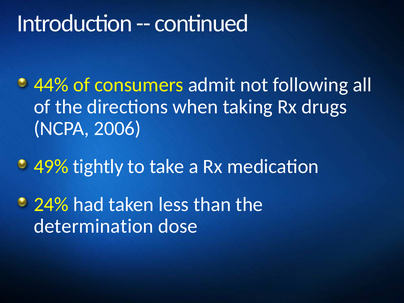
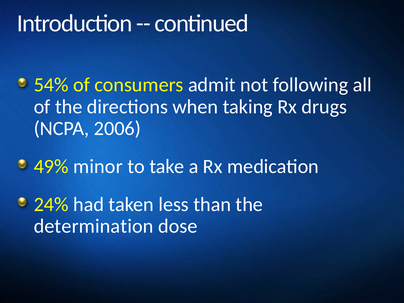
44%: 44% -> 54% (51, 85)
tightly: tightly -> minor (98, 166)
